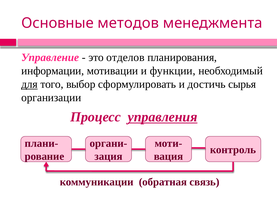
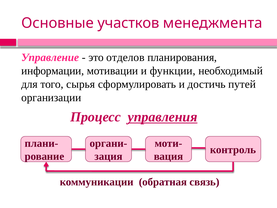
методов: методов -> участков (128, 23)
для underline: present -> none (30, 84)
выбор: выбор -> сырья (81, 84)
сырья: сырья -> путей (242, 84)
